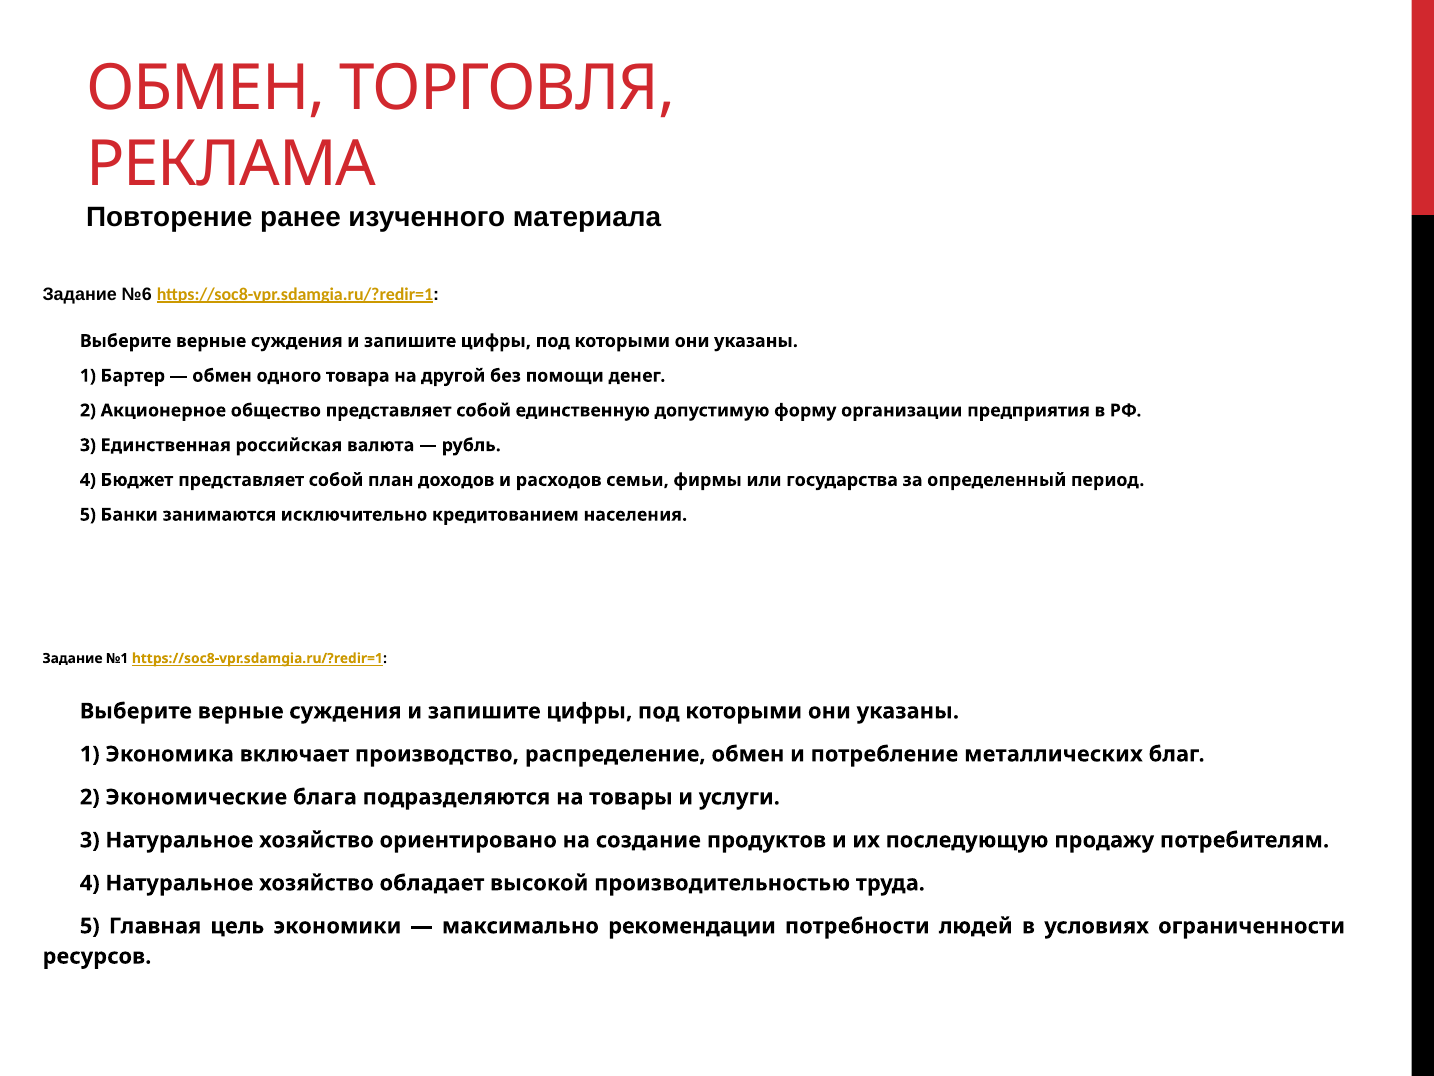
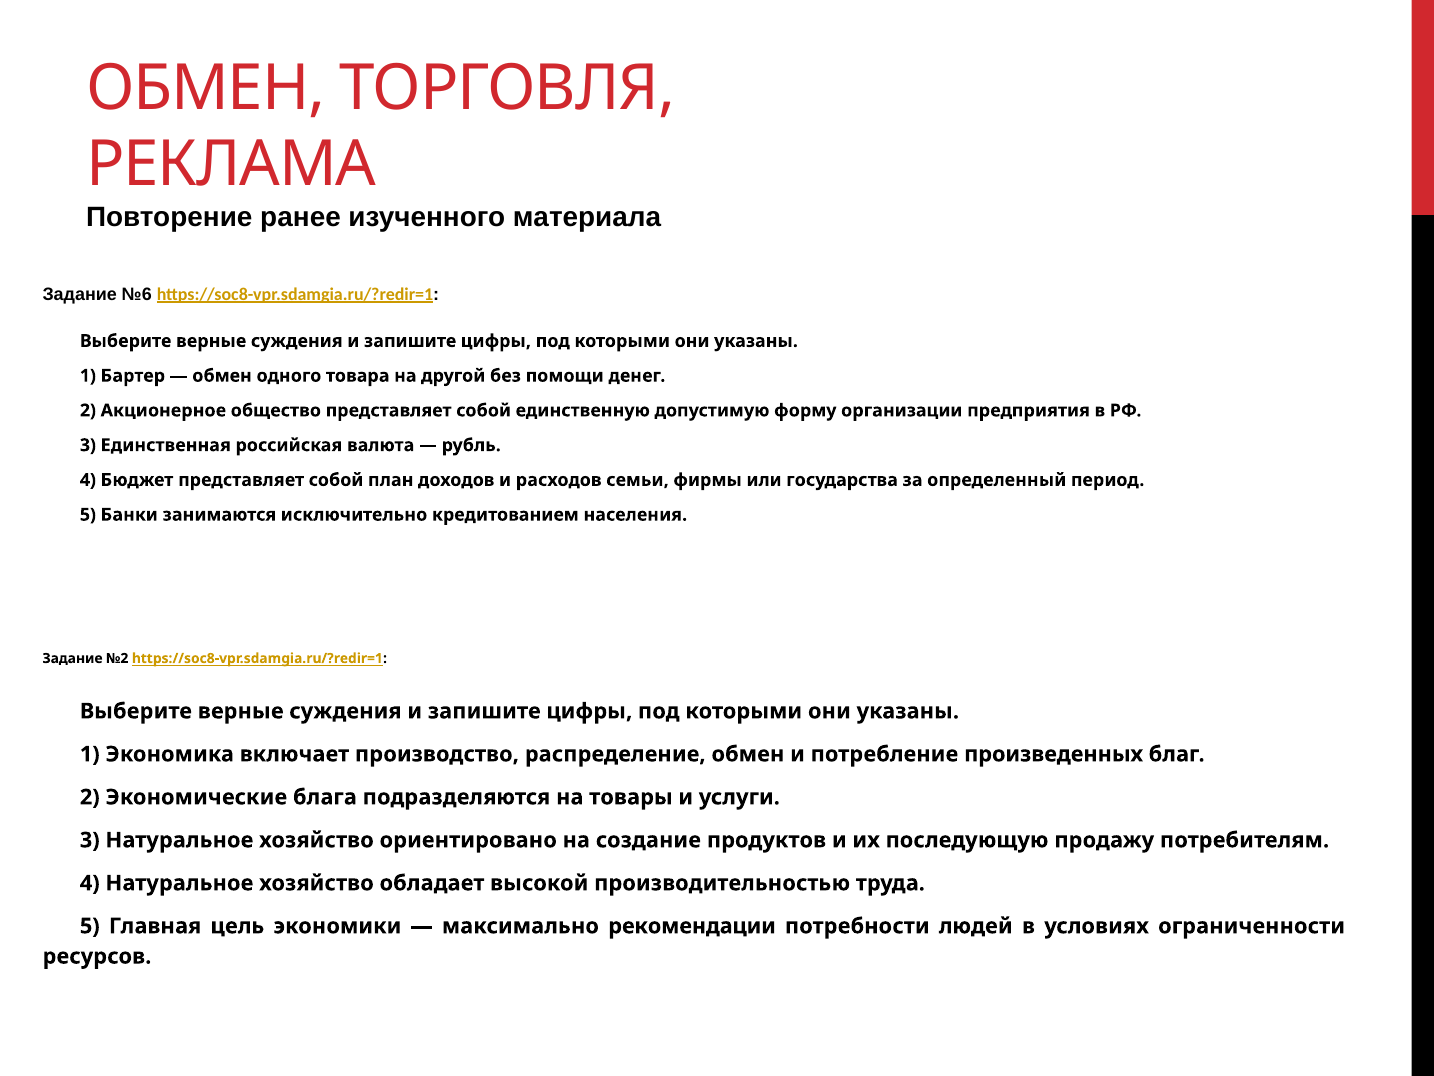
№1: №1 -> №2 (117, 658)
металлических: металлических -> произведенных (1054, 754)
